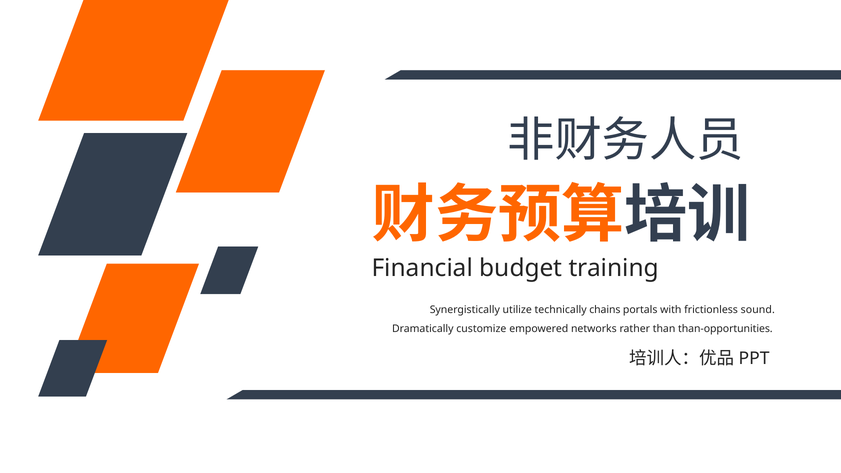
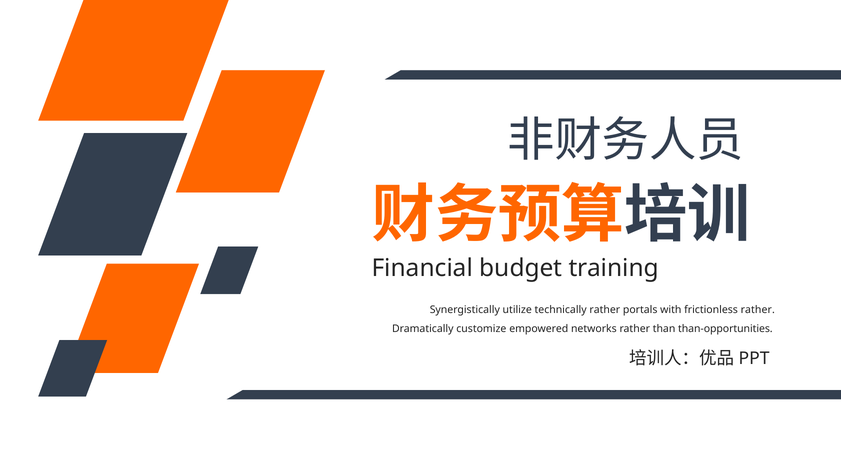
technically chains: chains -> rather (605, 310)
frictionless sound: sound -> rather (758, 310)
